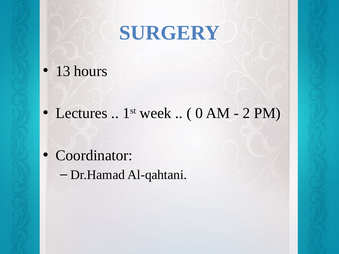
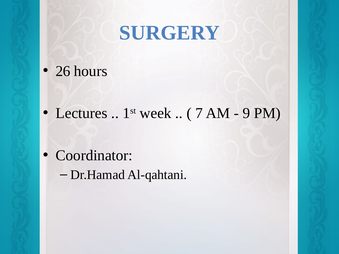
13: 13 -> 26 (63, 71)
0: 0 -> 7 (199, 113)
2: 2 -> 9 (246, 113)
